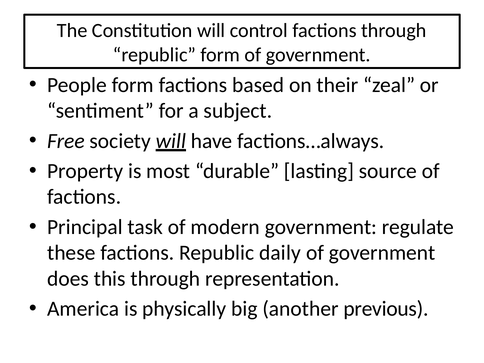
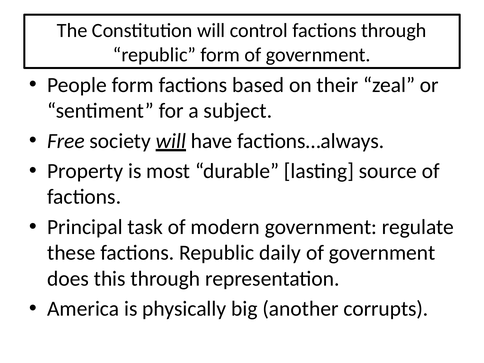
previous: previous -> corrupts (386, 309)
